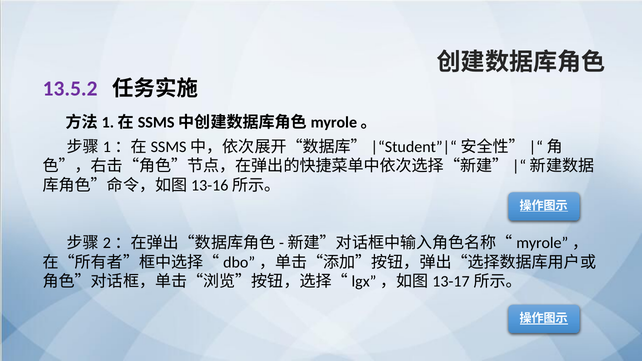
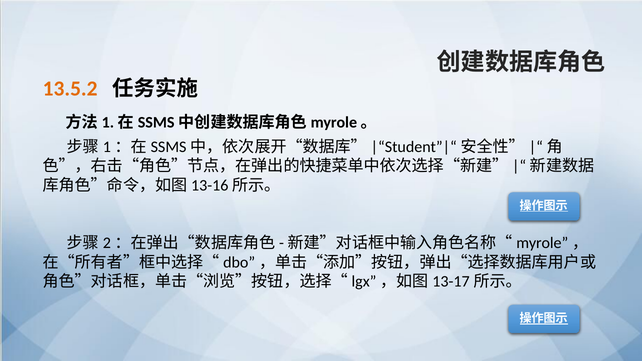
13.5.2 colour: purple -> orange (70, 89)
